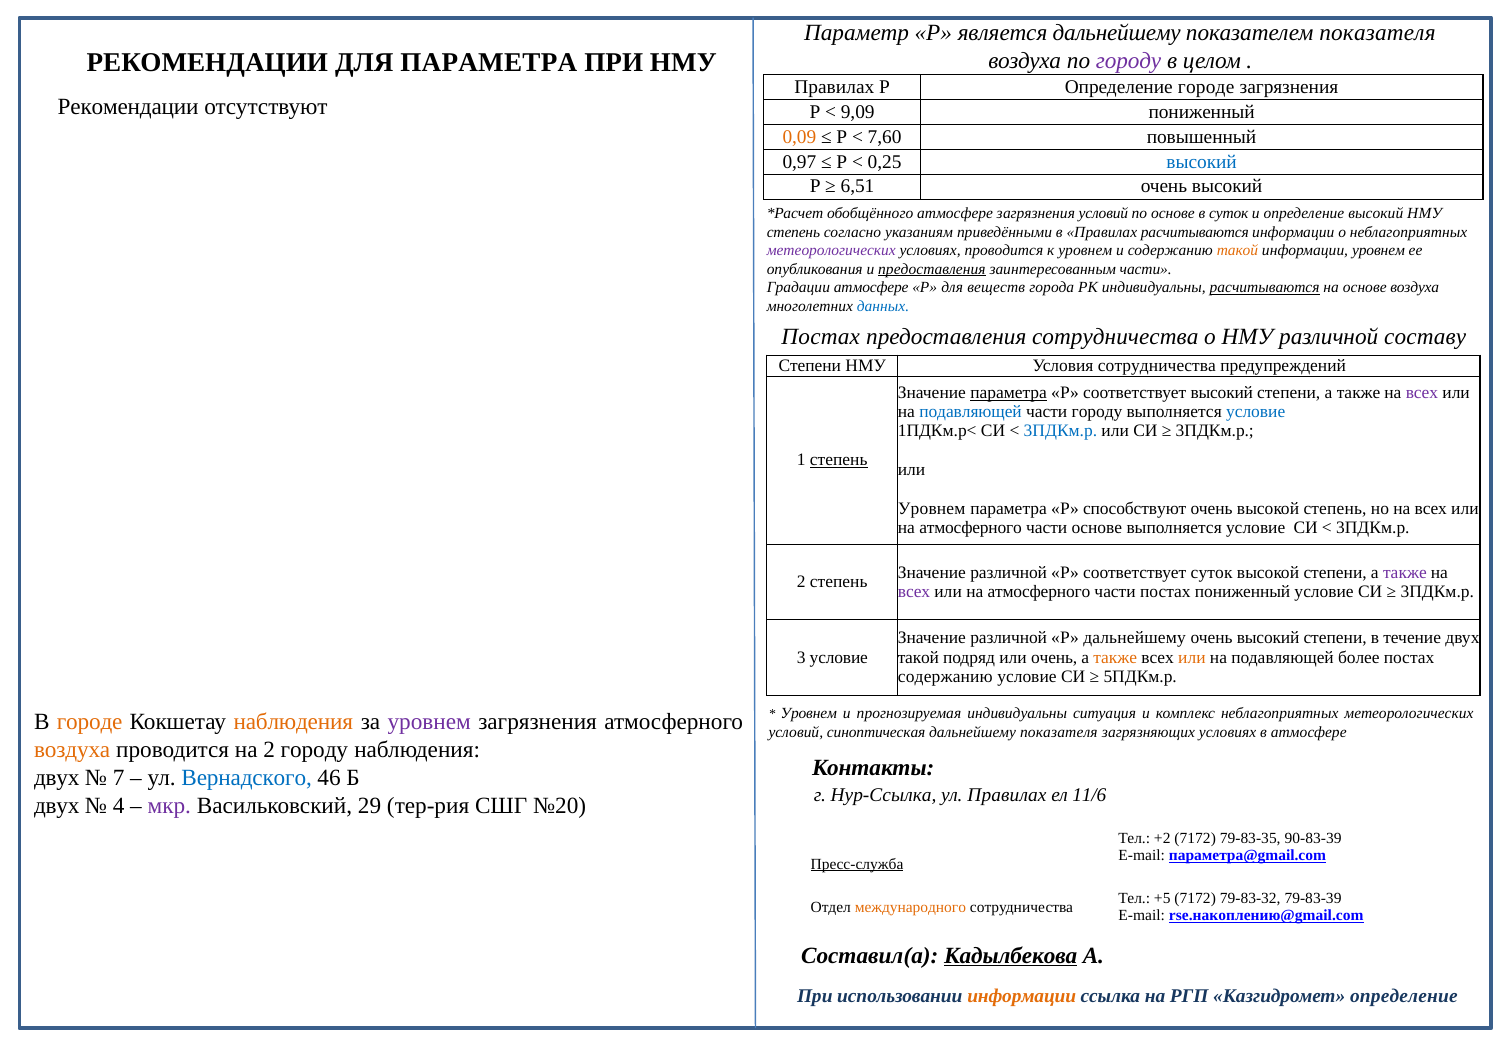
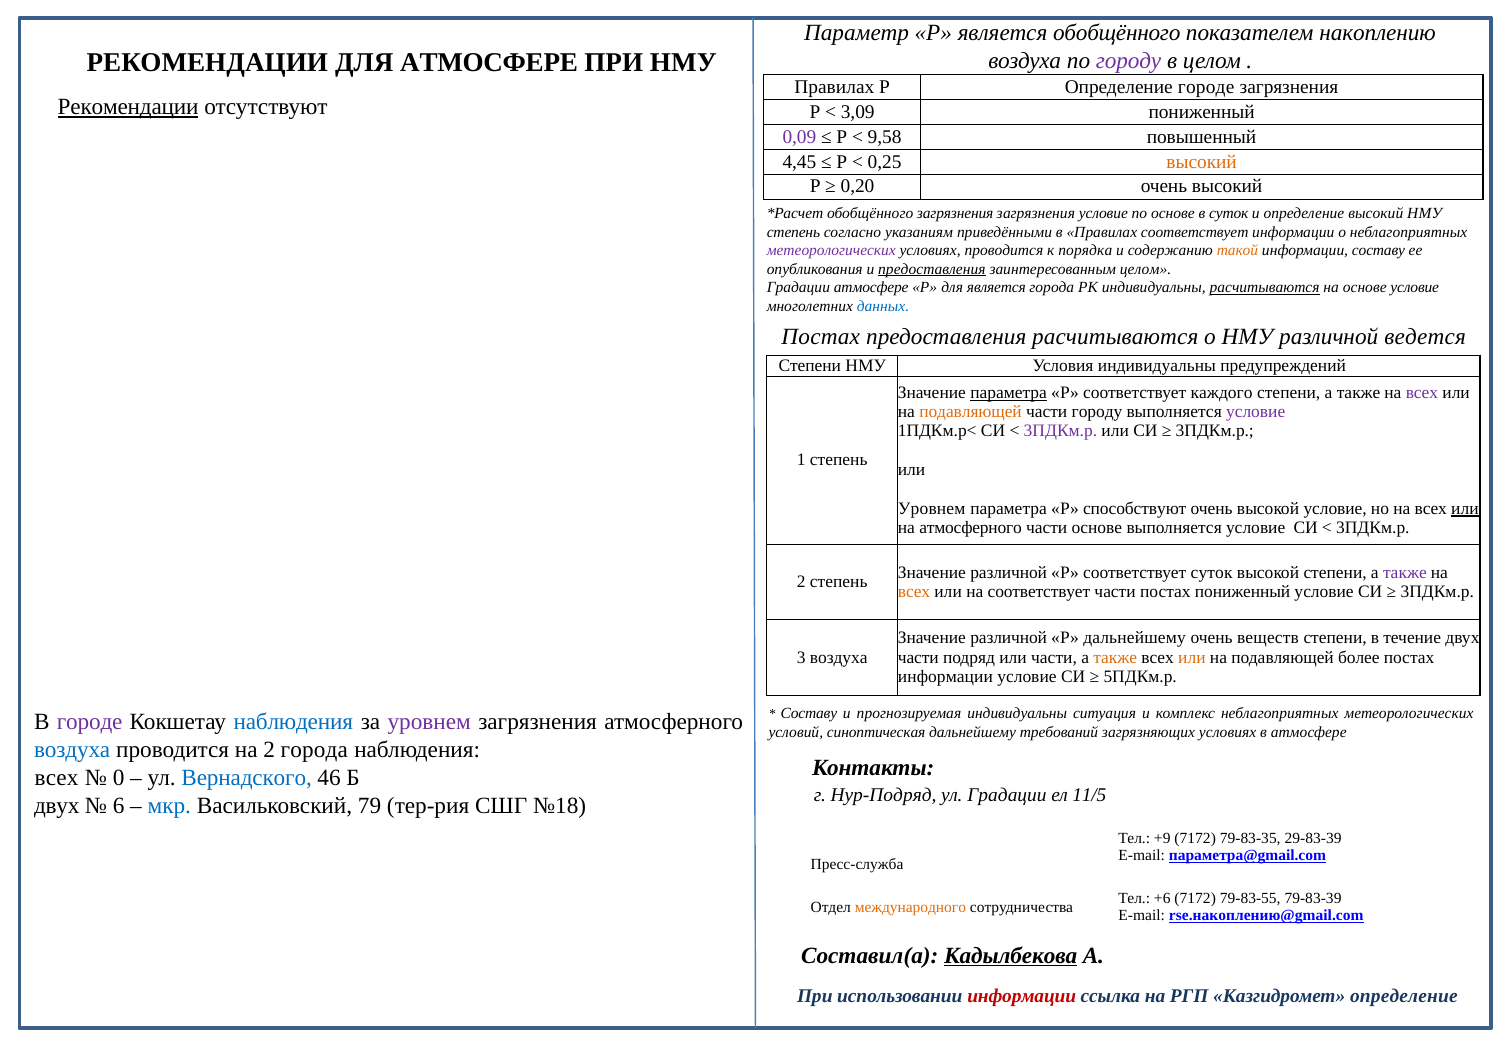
является дальнейшему: дальнейшему -> обобщённого (1117, 32)
показателем показателя: показателя -> накоплению (1378, 32)
ДЛЯ ПАРАМЕТРА: ПАРАМЕТРА -> АТМОСФЕРЕ (489, 63)
Рекомендации underline: none -> present (128, 107)
9,09: 9,09 -> 3,09 (858, 112)
0,09 colour: orange -> purple (799, 137)
7,60: 7,60 -> 9,58 (885, 137)
0,97: 0,97 -> 4,45 (799, 162)
высокий colour: blue -> orange (1202, 162)
6,51: 6,51 -> 0,20 (858, 187)
обобщённого атмосфере: атмосфере -> загрязнения (955, 213)
загрязнения условий: условий -> условие (1103, 213)
Правилах расчитываются: расчитываются -> соответствует (1195, 232)
к уровнем: уровнем -> порядка (1085, 251)
информации уровнем: уровнем -> составу (1378, 251)
заинтересованным части: части -> целом (1146, 269)
для веществ: веществ -> является (996, 288)
основе воздуха: воздуха -> условие (1415, 288)
предоставления сотрудничества: сотрудничества -> расчитываются (1115, 337)
составу: составу -> ведется (1425, 337)
Условия сотрудничества: сотрудничества -> индивидуальны (1157, 366)
соответствует высокий: высокий -> каждого (1222, 393)
подавляющей colour: blue -> orange (971, 412)
условие colour: blue -> purple (1256, 412)
3ПДКм.р colour: blue -> purple (1060, 431)
степень underline: present -> none (839, 460)
высокой степень: степень -> условие (1335, 509)
или underline: none -> present (1465, 509)
всех colour: purple -> orange (914, 592)
атмосферного: атмосферного -> соответствует (1039, 592)
высокий: высокий -> веществ (1268, 638)
3 условие: условие -> воздуха (839, 658)
такой: такой -> части (918, 658)
или очень: очень -> части (1054, 658)
содержанию: содержанию -> информации (945, 677)
Уровнем: Уровнем -> Составу (809, 714)
городе colour: orange -> purple (90, 722)
наблюдения colour: orange -> blue (293, 722)
дальнейшему показателя: показателя -> требований (1059, 732)
воздуха colour: orange -> blue (72, 750)
2 городу: городу -> города (314, 750)
двух: двух -> всех (57, 778)
7: 7 -> 0 (119, 778)
Нур-Ссылка: Нур-Ссылка -> Нур-Подряд (884, 795)
ул Правилах: Правилах -> Градации (1007, 795)
11/6: 11/6 -> 11/5 (1089, 795)
4: 4 -> 6 (119, 806)
мкр colour: purple -> blue (169, 806)
29: 29 -> 79 (370, 806)
№20: №20 -> №18 (560, 806)
+2: +2 -> +9 (1162, 838)
90-83-39: 90-83-39 -> 29-83-39 (1313, 838)
Пресс-служба underline: present -> none (857, 864)
+5: +5 -> +6 (1162, 899)
79-83-32: 79-83-32 -> 79-83-55 (1250, 899)
информации colour: orange -> red (1022, 996)
